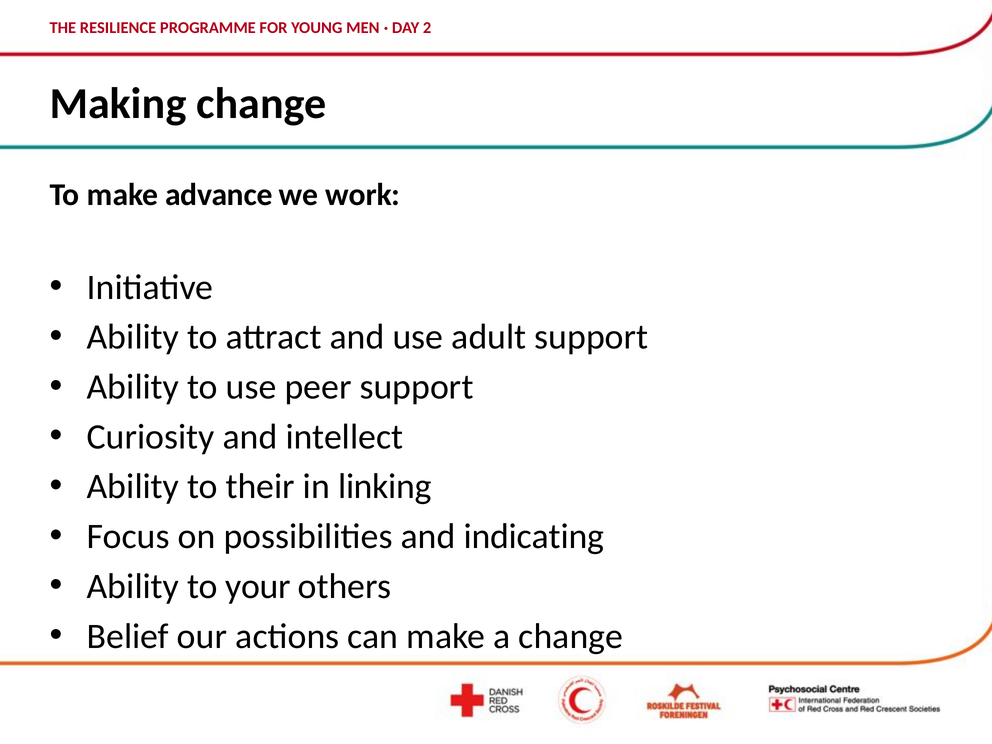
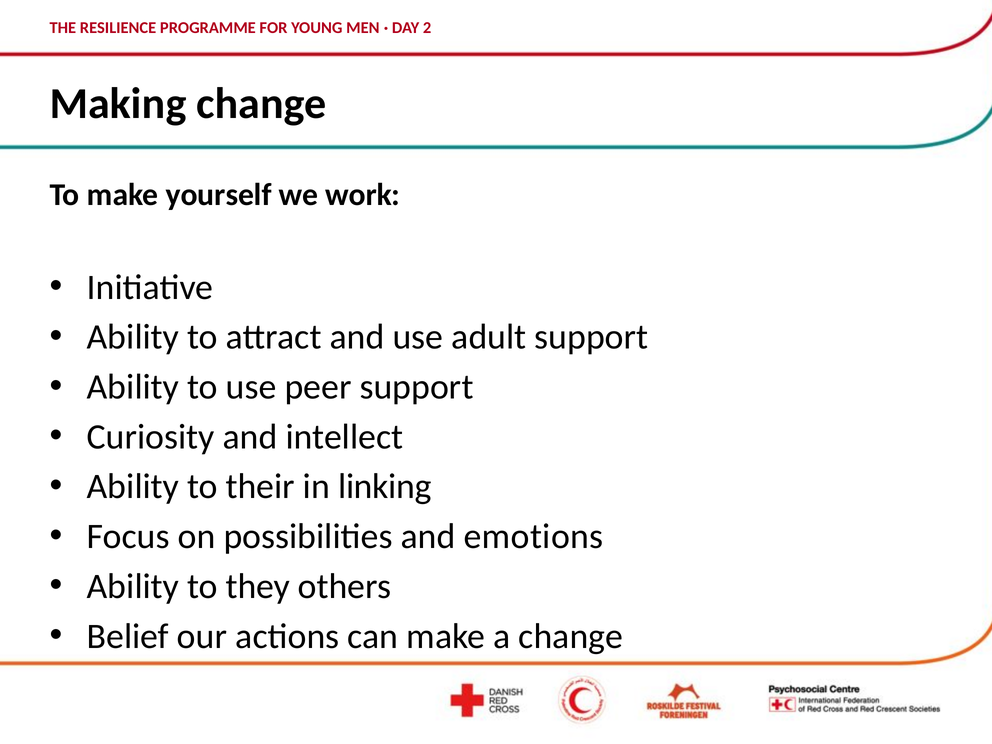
advance: advance -> yourself (219, 195)
indicating: indicating -> emotions (534, 537)
your: your -> they (258, 586)
